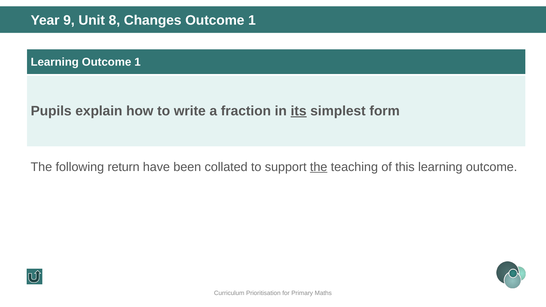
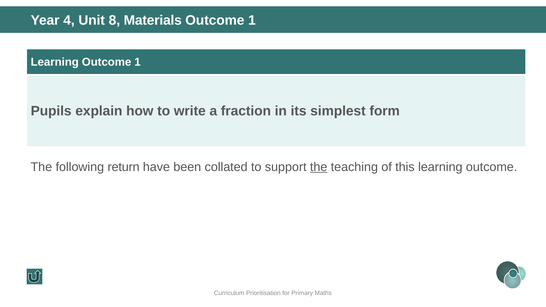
9: 9 -> 4 (69, 20)
Changes: Changes -> Materials (153, 20)
its underline: present -> none (299, 111)
